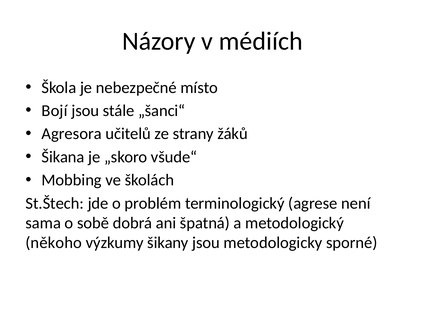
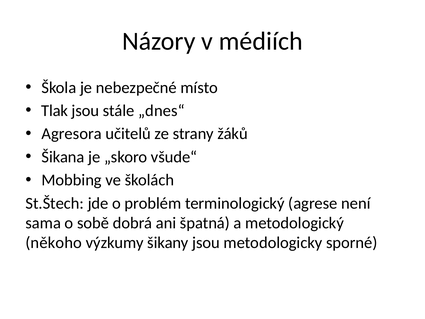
Bojí: Bojí -> Tlak (55, 111)
„šanci“: „šanci“ -> „dnes“ (162, 111)
